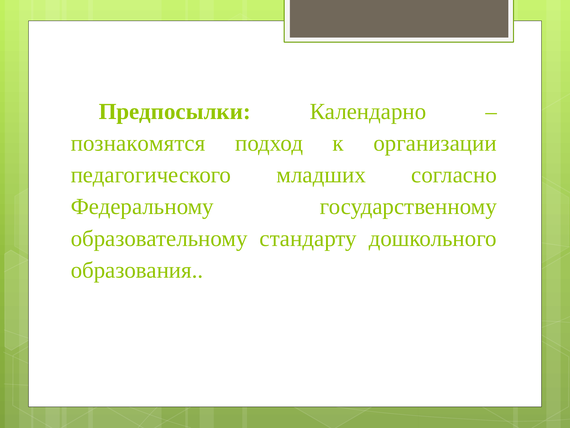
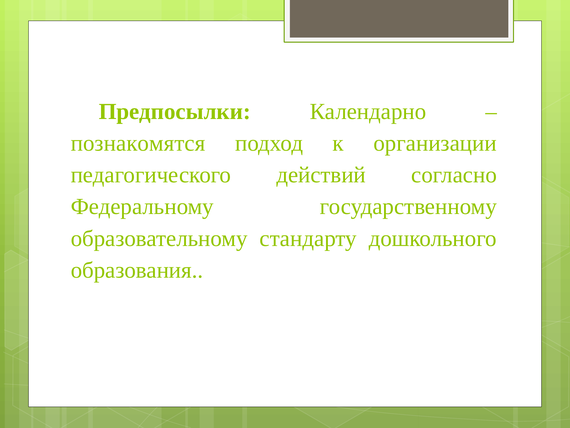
младших: младших -> действий (321, 175)
